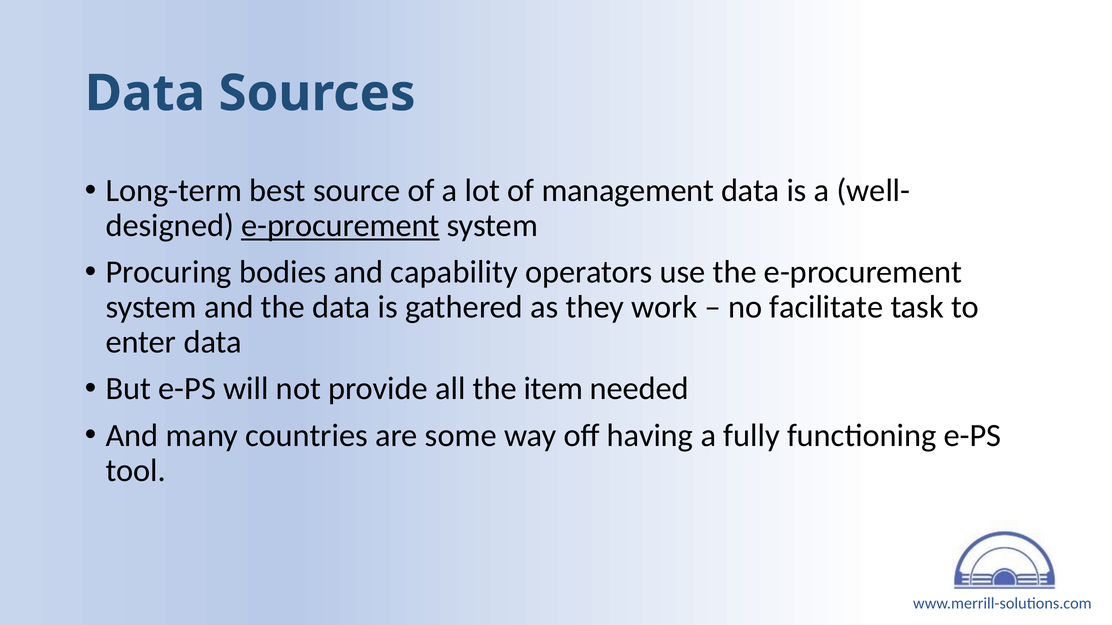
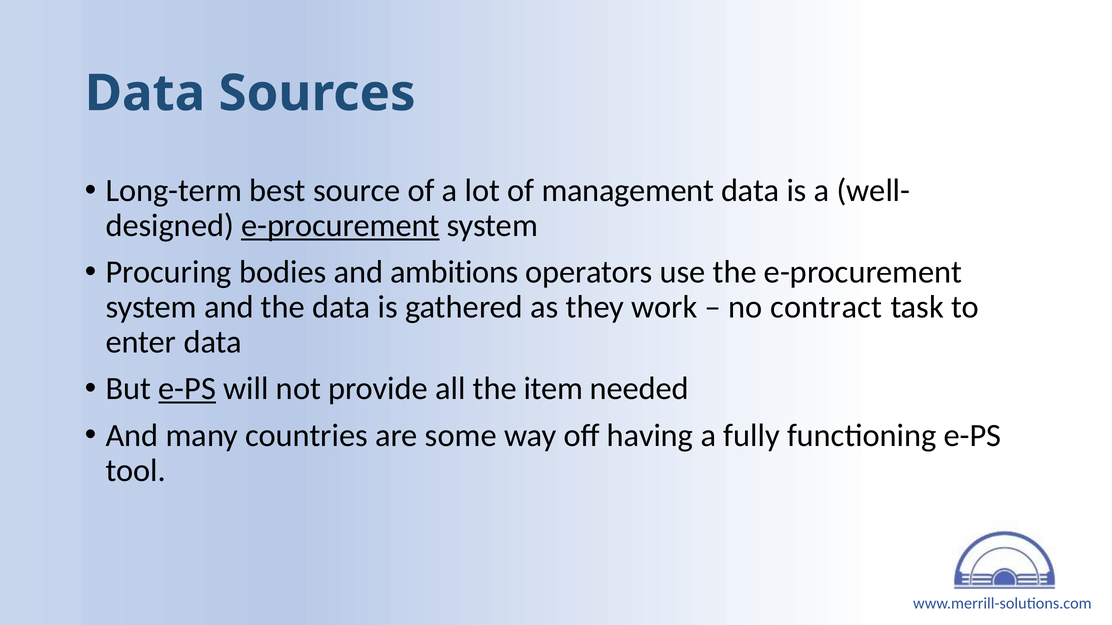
capability: capability -> ambitions (454, 272)
facilitate: facilitate -> contract (826, 307)
e-PS underline: none -> present (187, 389)
